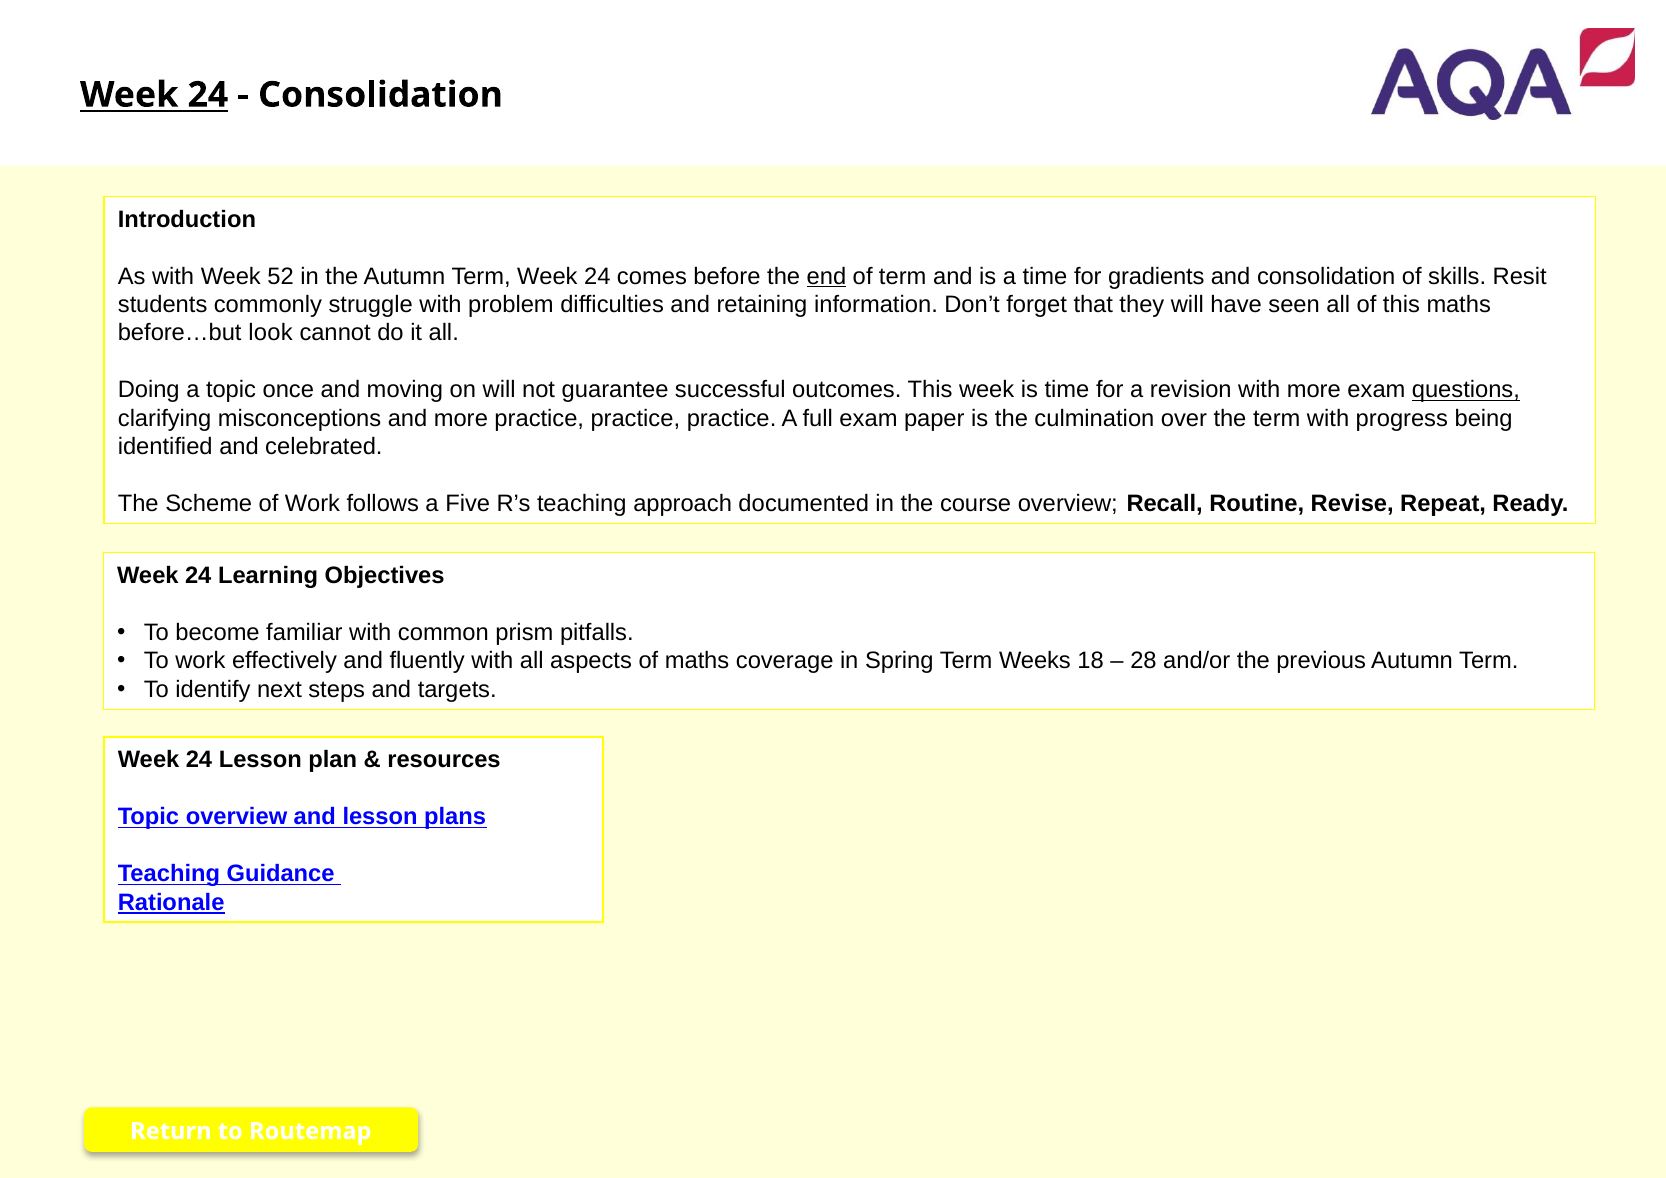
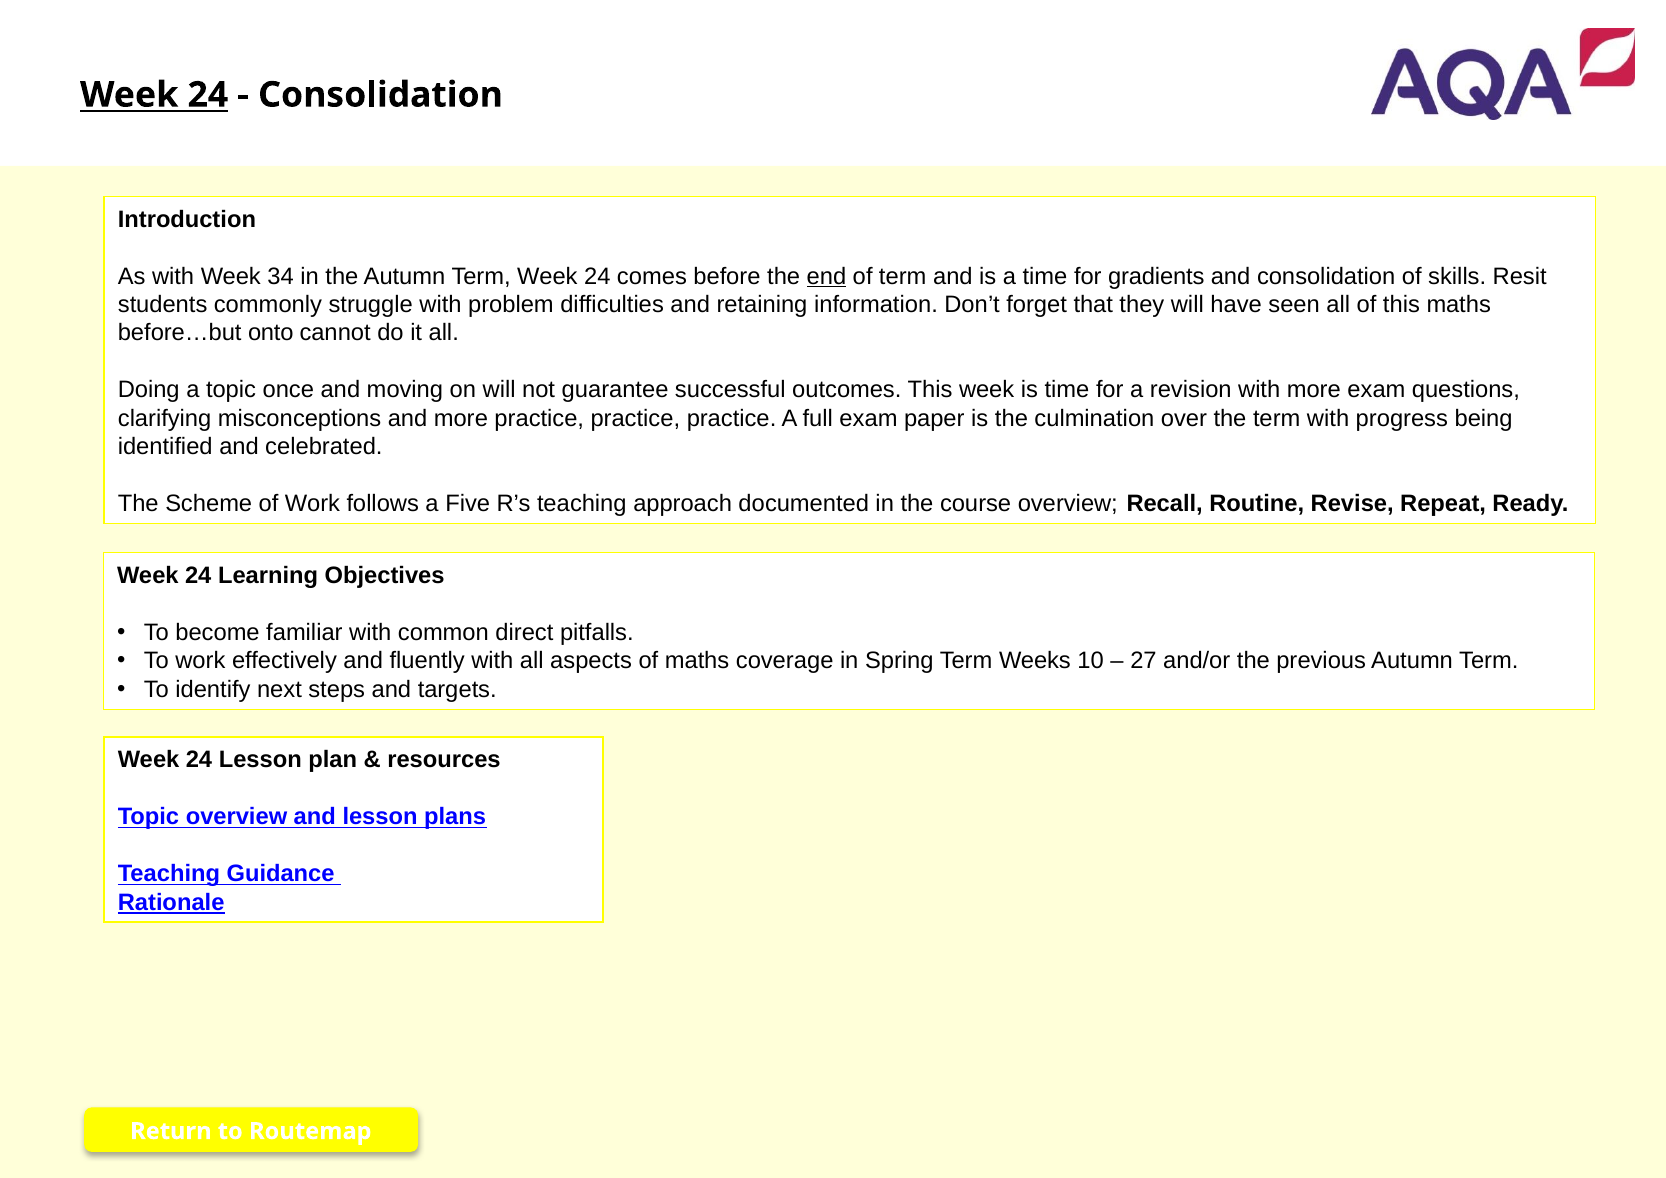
52: 52 -> 34 (281, 276)
look: look -> onto (271, 333)
questions underline: present -> none (1466, 390)
prism: prism -> direct (524, 633)
18: 18 -> 10 (1091, 661)
28: 28 -> 27 (1143, 661)
